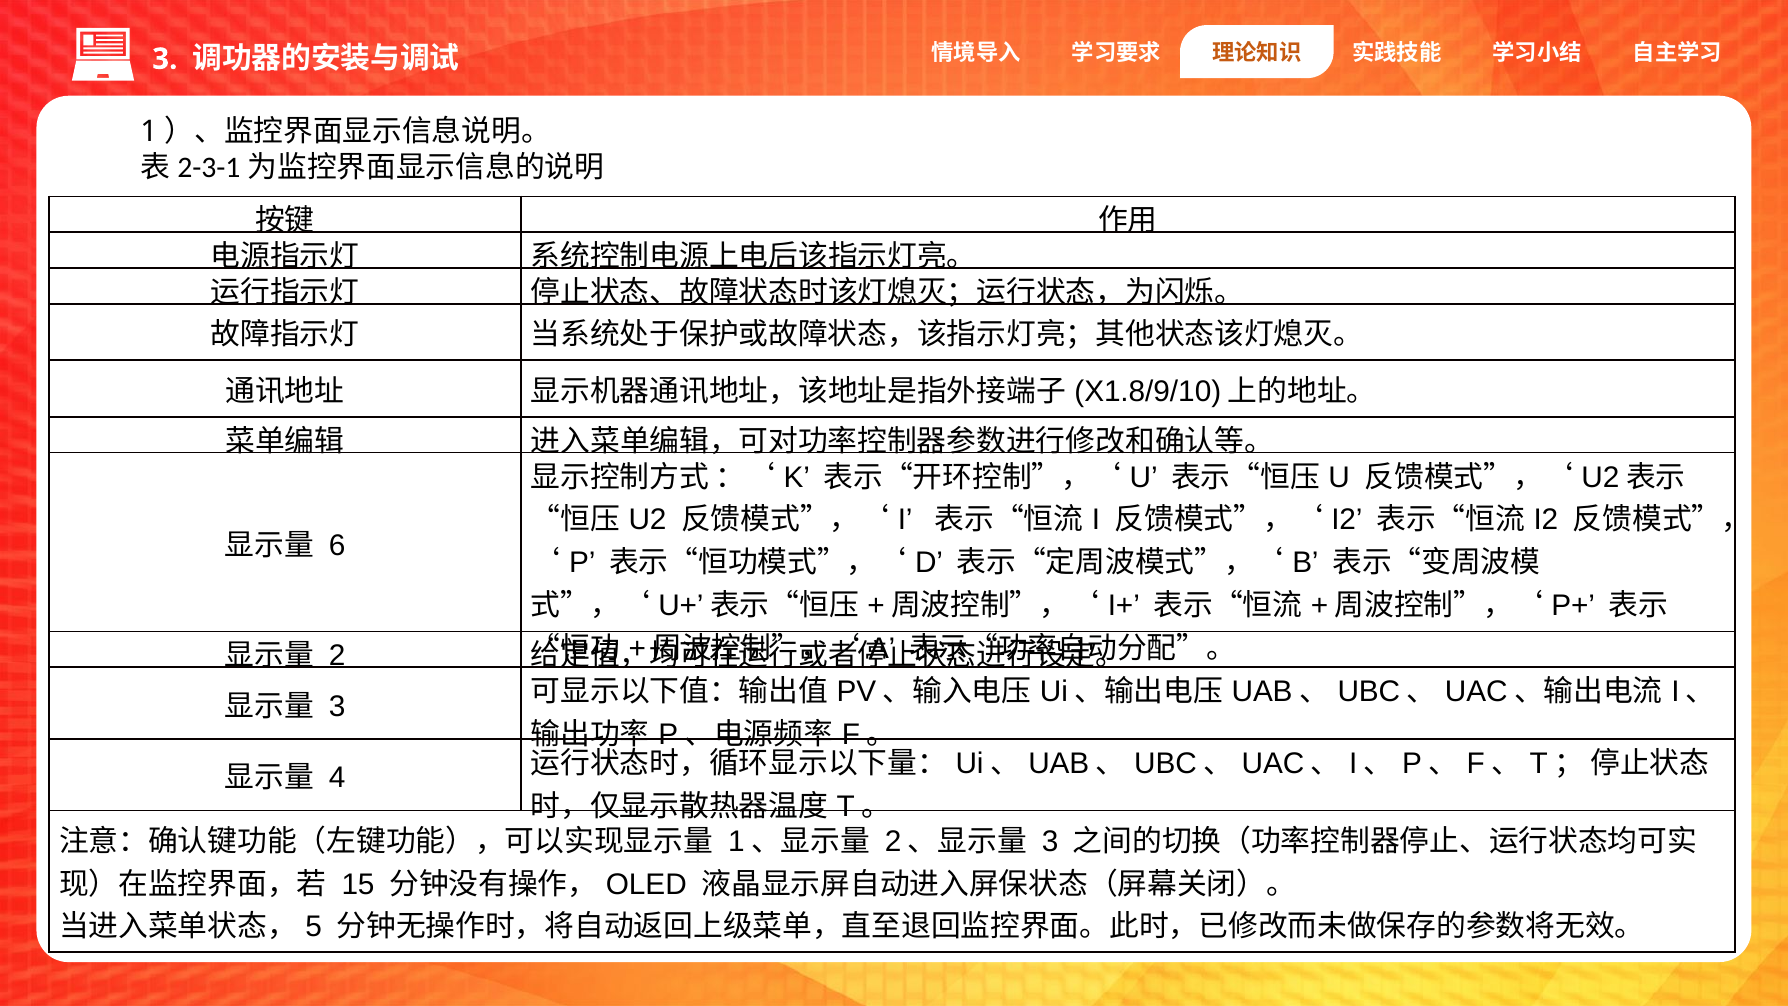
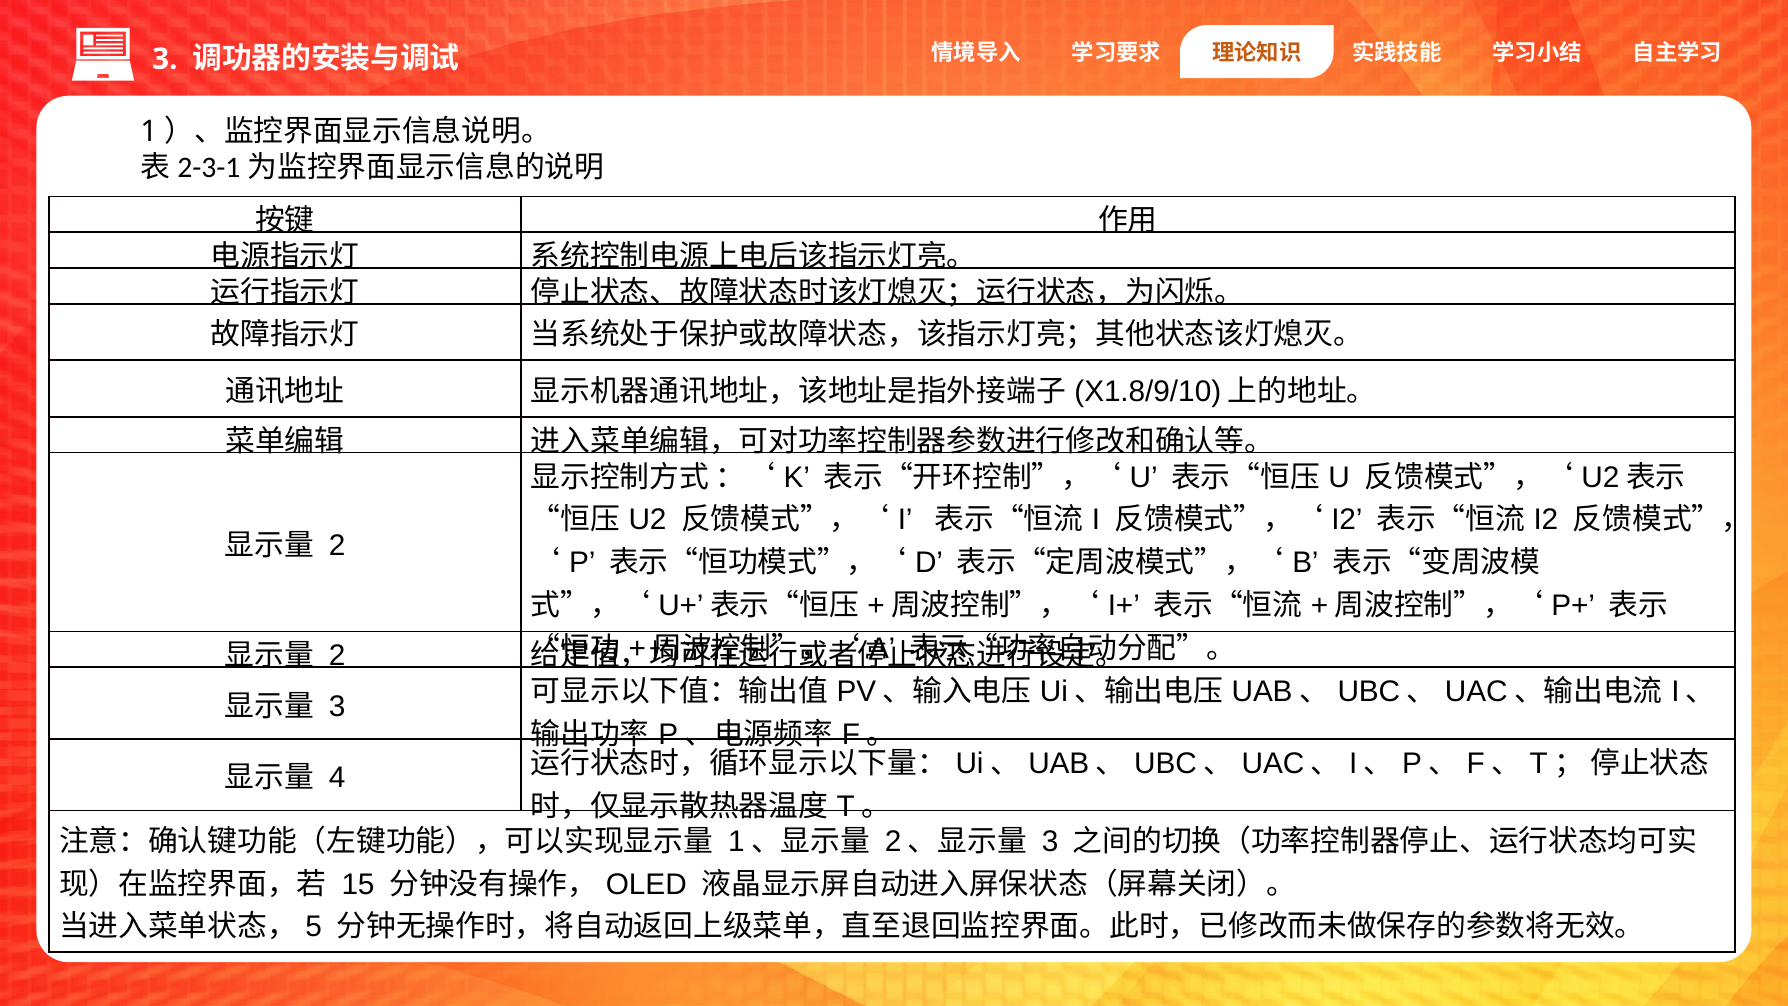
6: 6 -> 2 (337, 545)
